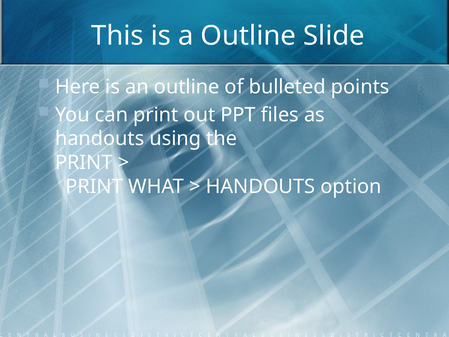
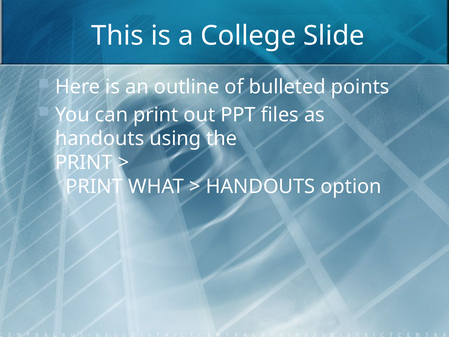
a Outline: Outline -> College (248, 36)
